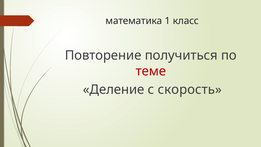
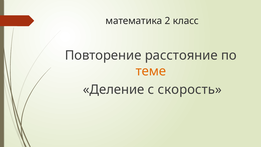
1: 1 -> 2 (168, 21)
получиться: получиться -> расстояние (181, 55)
теме colour: red -> orange (151, 71)
